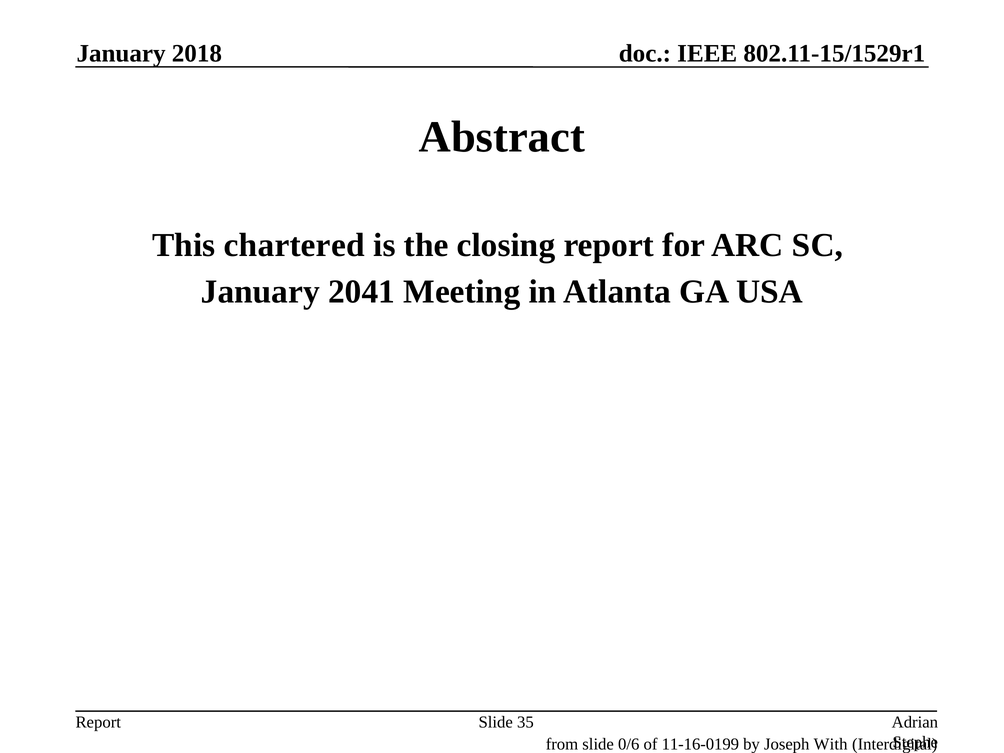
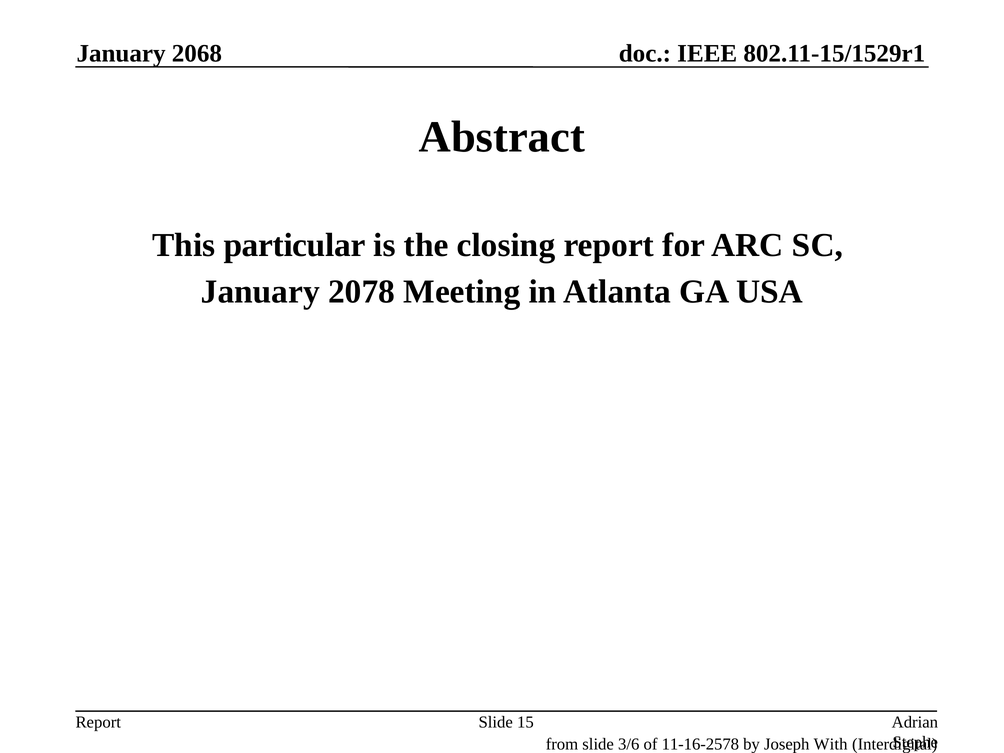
2018: 2018 -> 2068 (197, 54)
chartered: chartered -> particular (294, 245)
2041: 2041 -> 2078 (362, 292)
35: 35 -> 15 (525, 722)
0/6: 0/6 -> 3/6 (629, 744)
11-16-0199: 11-16-0199 -> 11-16-2578 (700, 744)
